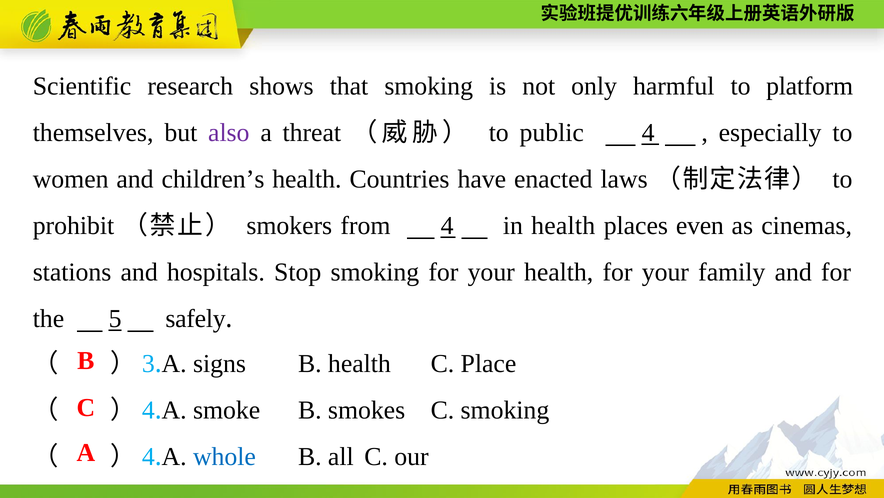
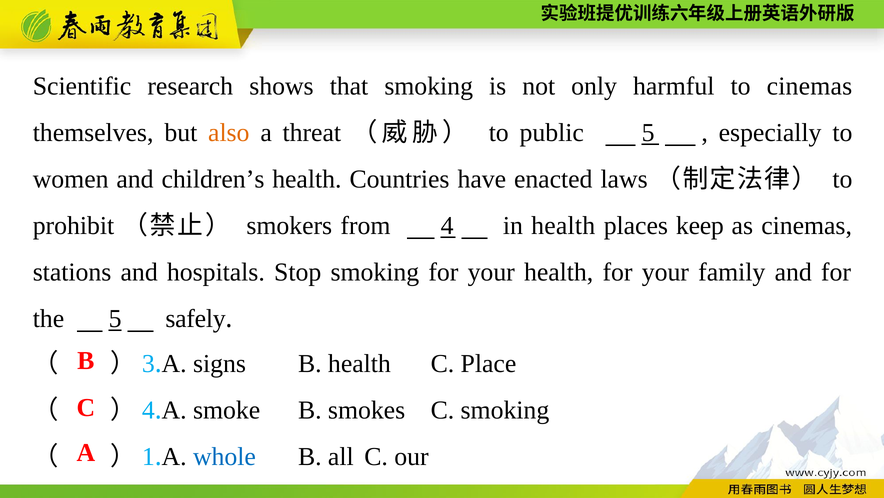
to platform: platform -> cinemas (809, 86)
also colour: purple -> orange (229, 133)
public 4: 4 -> 5 (648, 133)
even: even -> keep (700, 226)
4: 4 -> 1 (148, 456)
